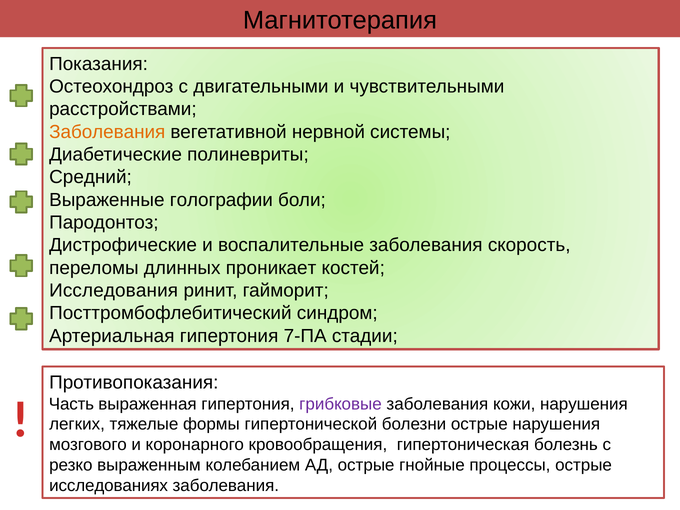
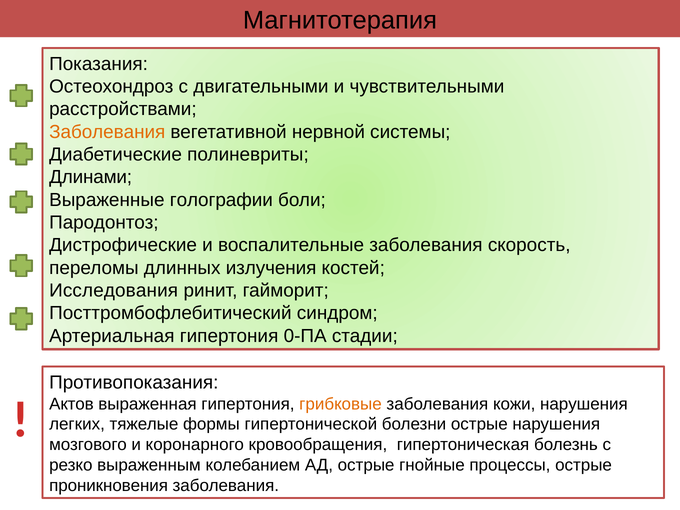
Средний: Средний -> Длинами (91, 177)
проникает: проникает -> излучения (271, 268)
7-ПА: 7-ПА -> 0-ПА (305, 336)
Часть: Часть -> Актов (71, 404)
грибковые colour: purple -> orange (340, 404)
исследованиях: исследованиях -> проникновения (109, 486)
